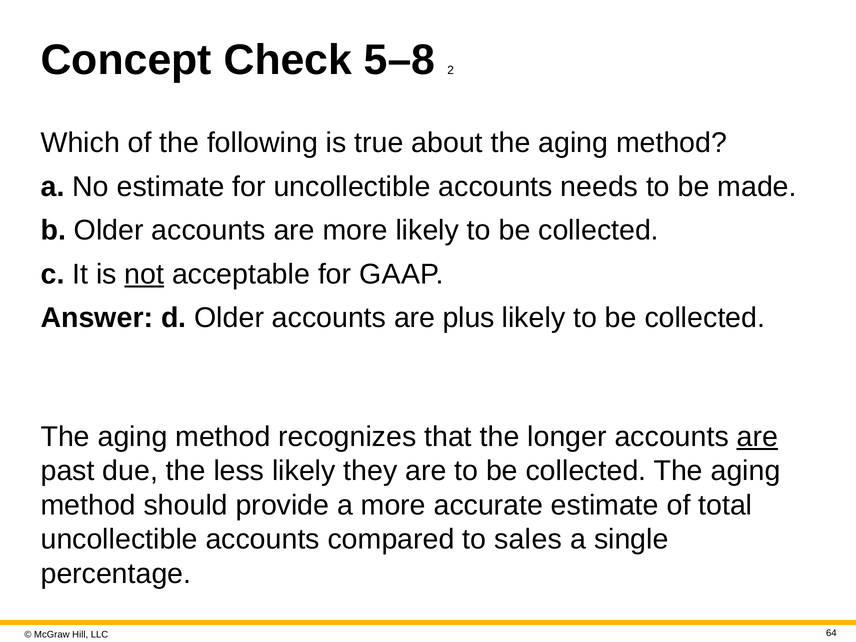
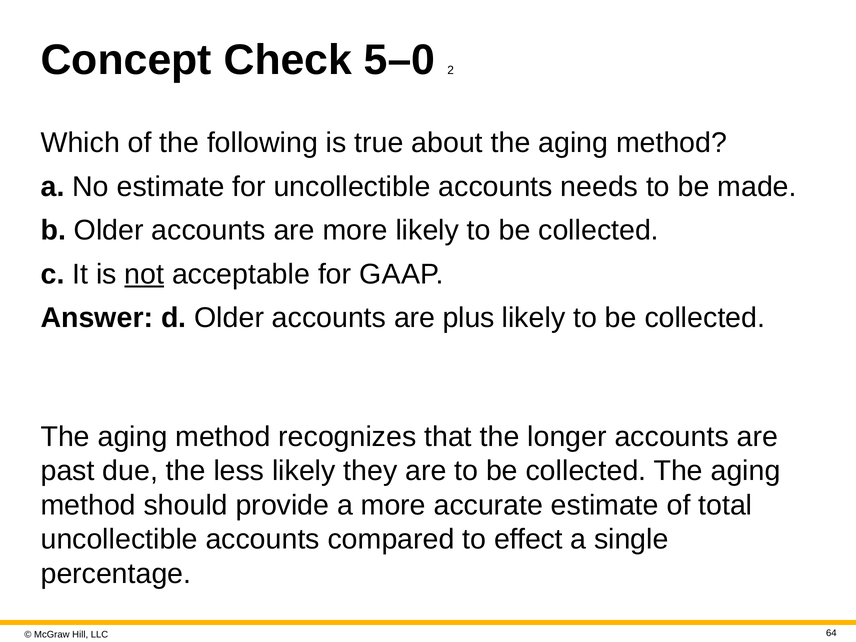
5–8: 5–8 -> 5–0 (399, 60)
are underline: present -> none (757, 437)
sales: sales -> effect (528, 539)
